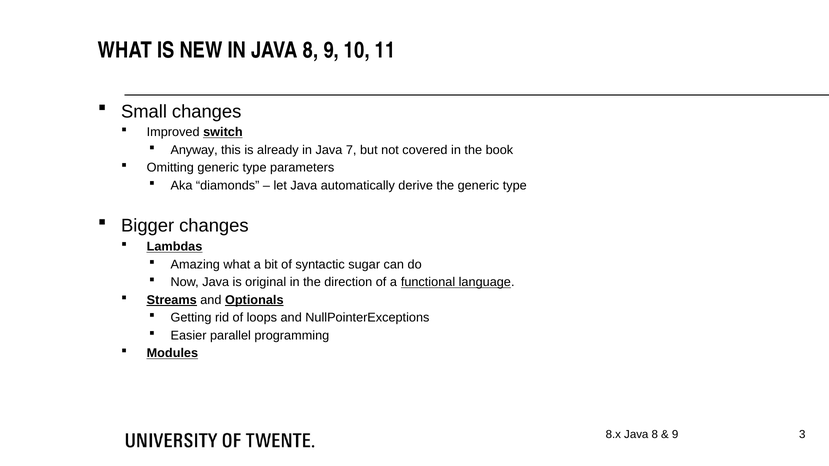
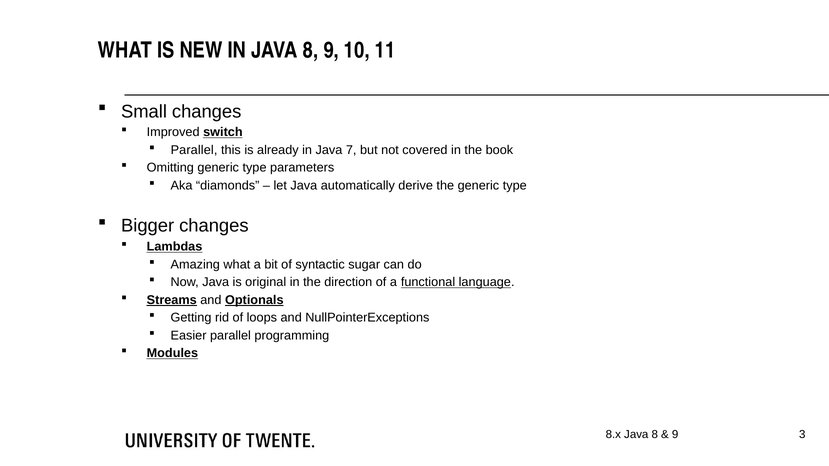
Anyway: Anyway -> Parallel (194, 150)
